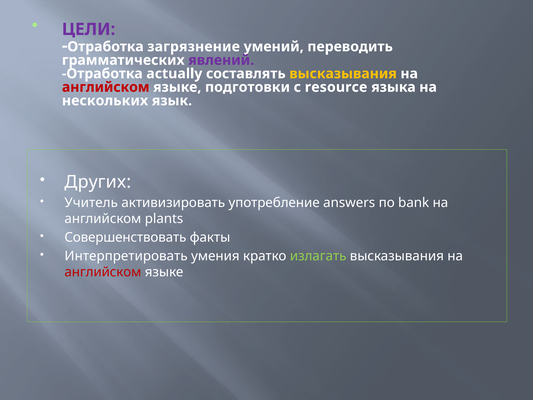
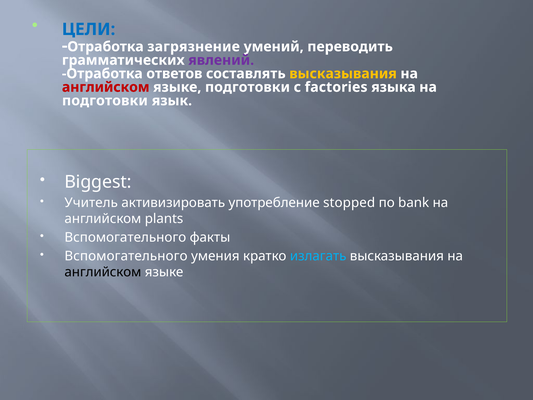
ЦЕЛИ colour: purple -> blue (89, 29)
actually: actually -> ответов (174, 74)
resource: resource -> factories (336, 87)
нескольких: нескольких -> подготовки (105, 101)
Других: Других -> Biggest (98, 182)
answers: answers -> stopped (349, 203)
Совершенствовать: Совершенствовать -> Вспомогательного (125, 237)
Интерпретировать: Интерпретировать -> Вспомогательного (126, 256)
излагать colour: light green -> light blue (318, 256)
английском colour: red -> black (103, 272)
